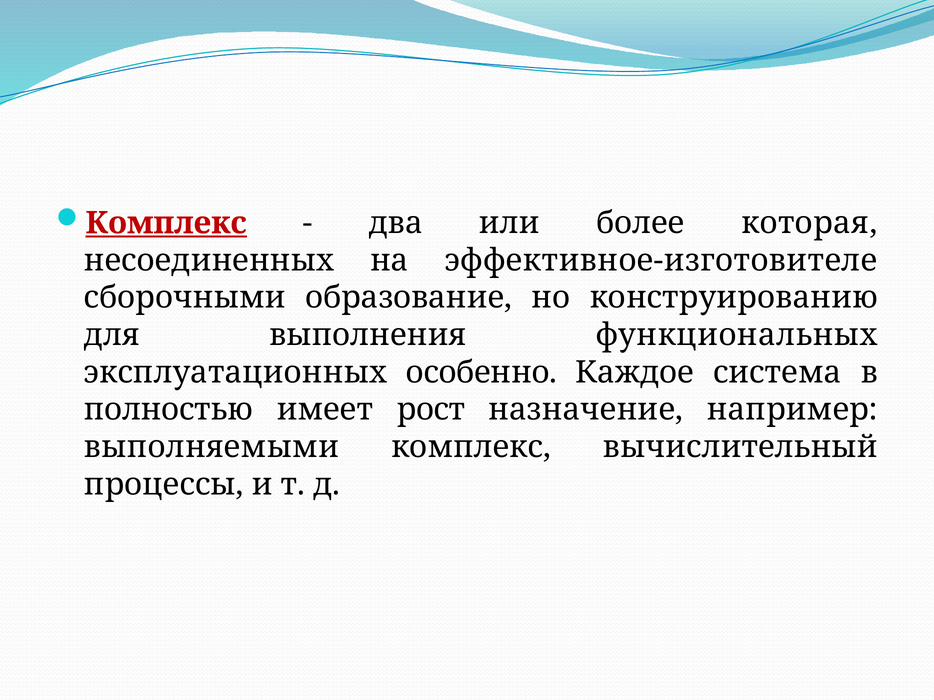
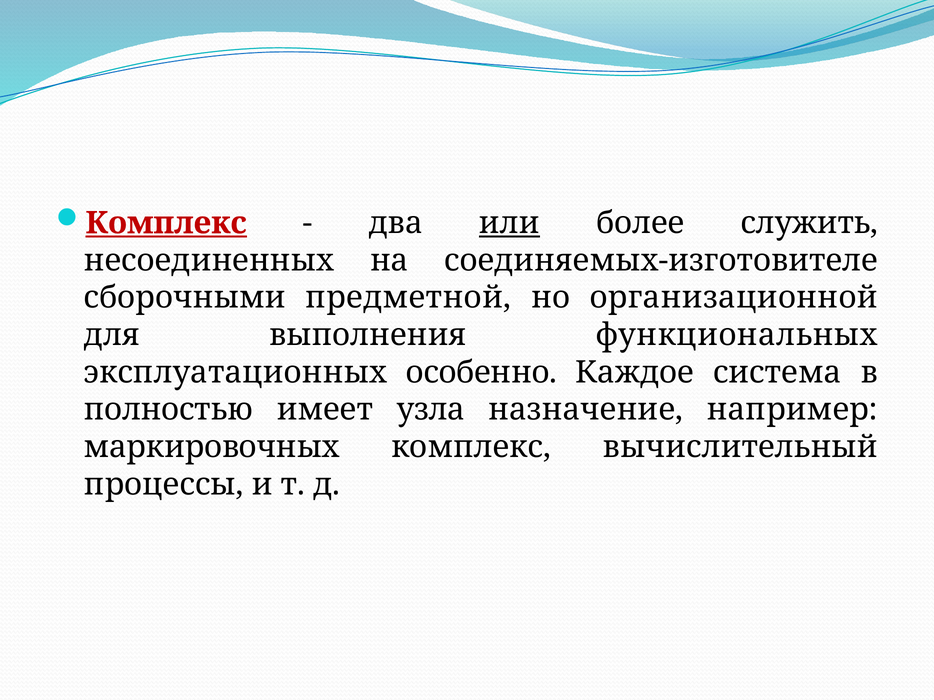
или underline: none -> present (509, 223)
которая: которая -> служить (809, 223)
эффективное-изготовителе: эффективное-изготовителе -> соединяемых-изготовителе (661, 261)
образование: образование -> предметной (408, 298)
конструированию: конструированию -> организационной (734, 298)
рост: рост -> узла (431, 410)
выполняемыми: выполняемыми -> маркировочных (212, 447)
